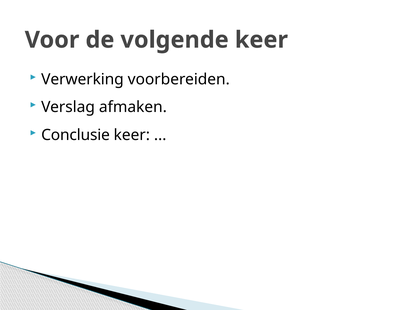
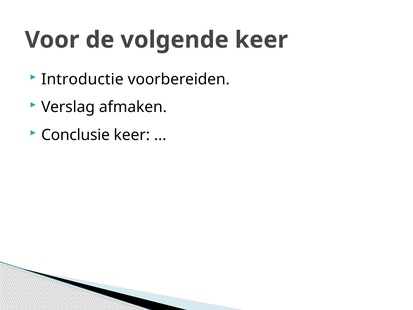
Verwerking: Verwerking -> Introductie (82, 79)
